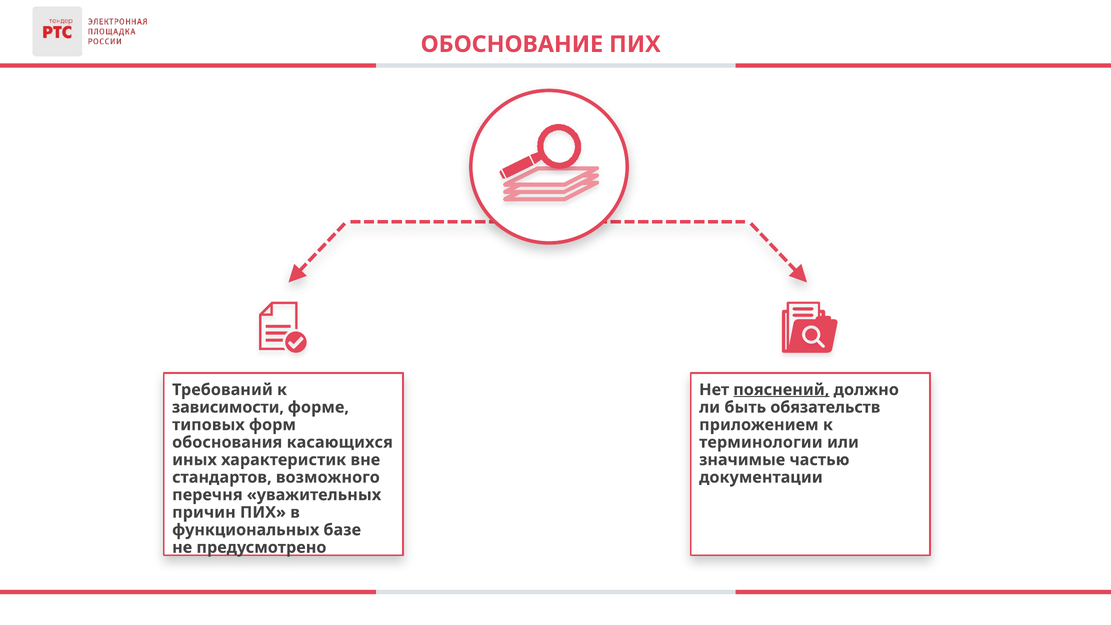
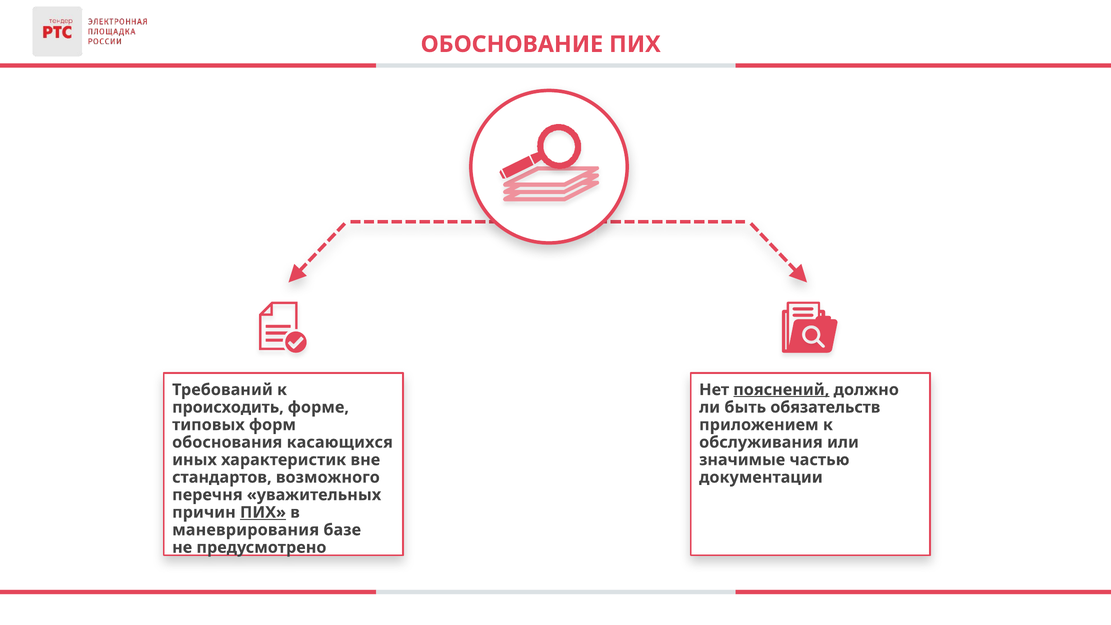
зависимости: зависимости -> происходить (228, 407)
терминологии: терминологии -> обслуживания (761, 442)
ПИХ underline: none -> present (263, 512)
функциональных: функциональных -> маневрирования (246, 530)
